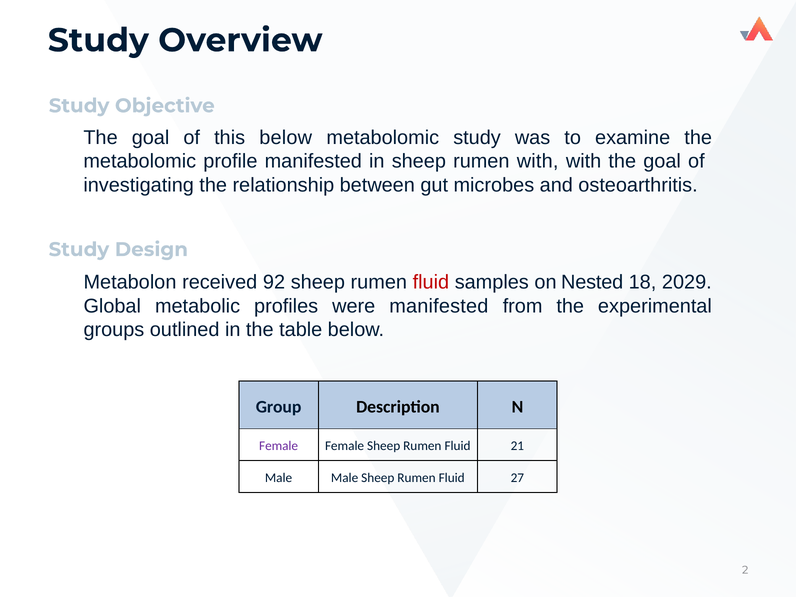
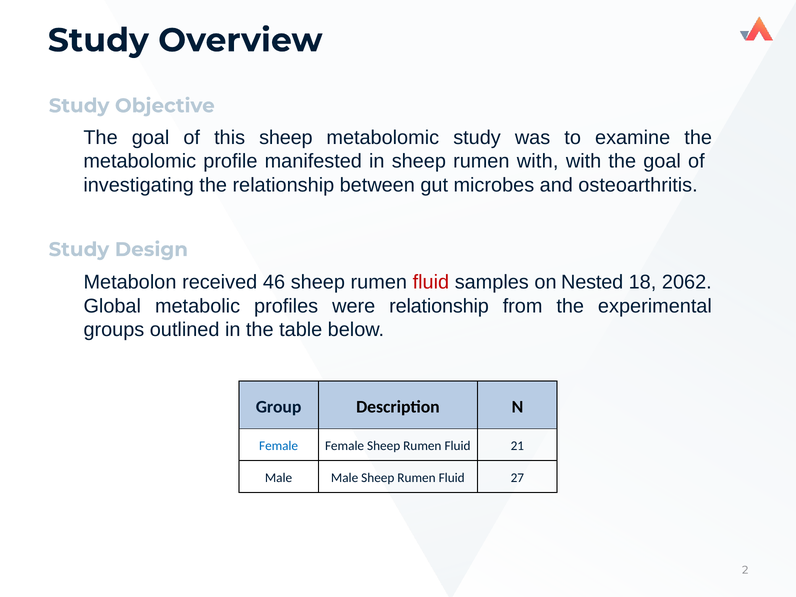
this below: below -> sheep (286, 137)
92: 92 -> 46 (274, 282)
2029: 2029 -> 2062 (687, 282)
were manifested: manifested -> relationship (439, 306)
Female colour: purple -> blue (279, 446)
